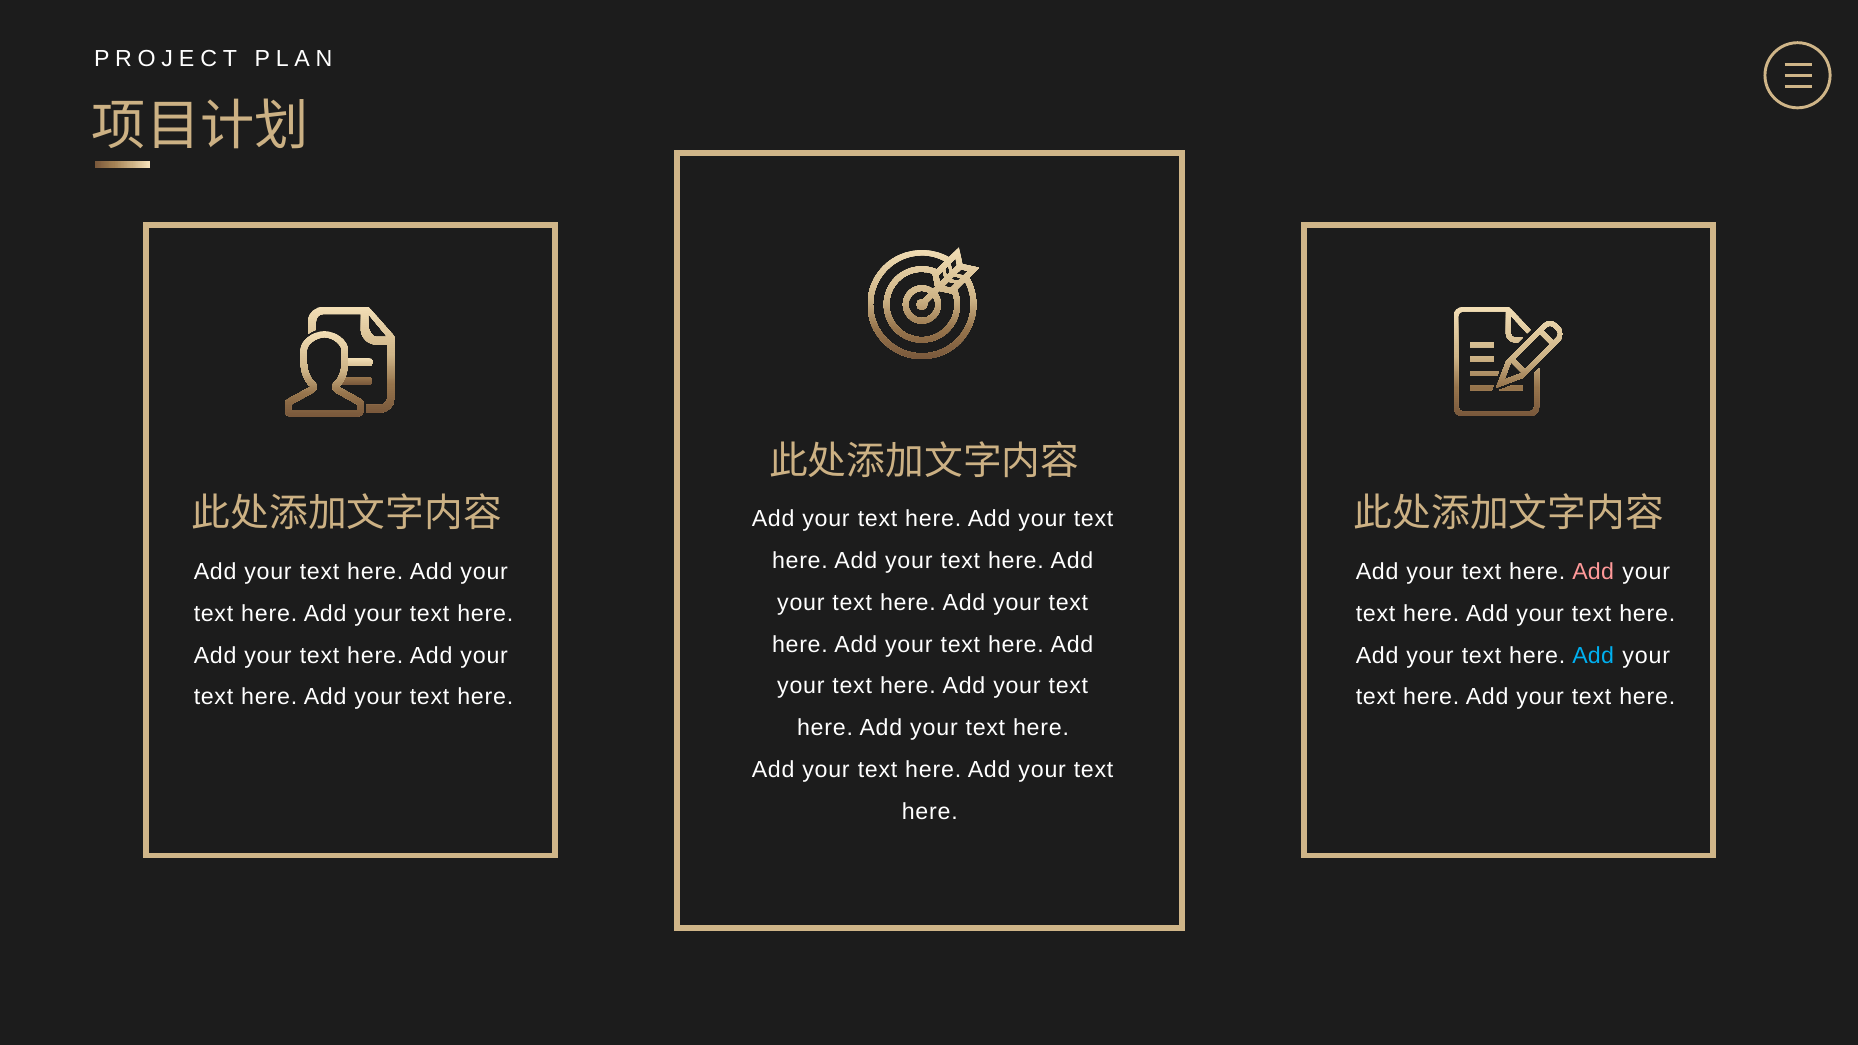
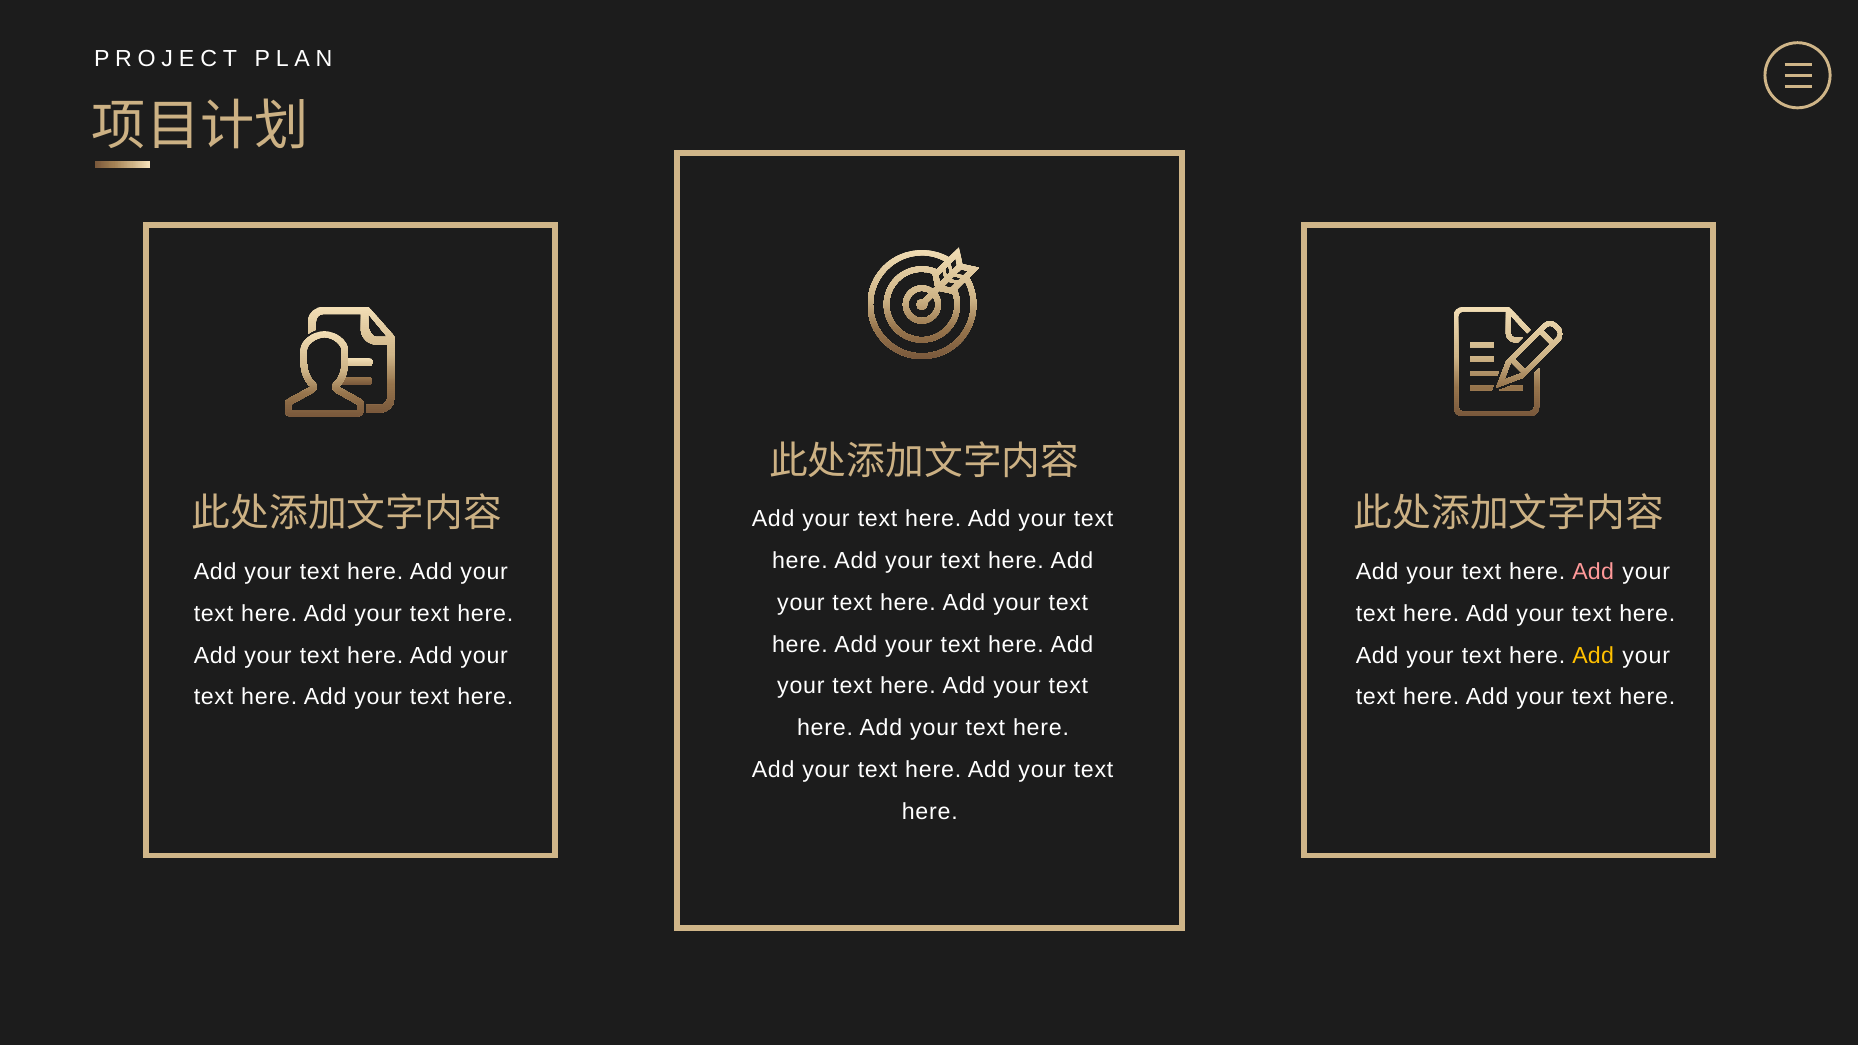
Add colour: light blue -> yellow (1593, 656)
